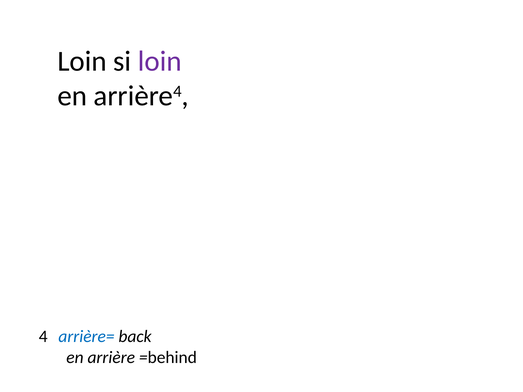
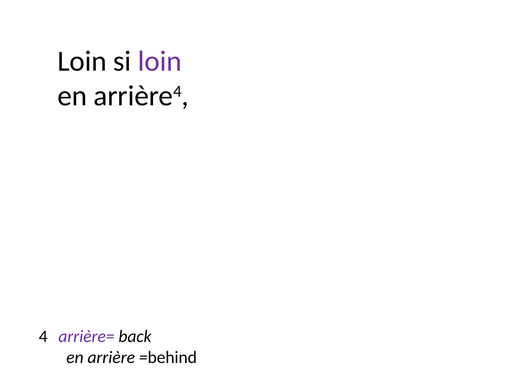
arrière= colour: blue -> purple (86, 337)
